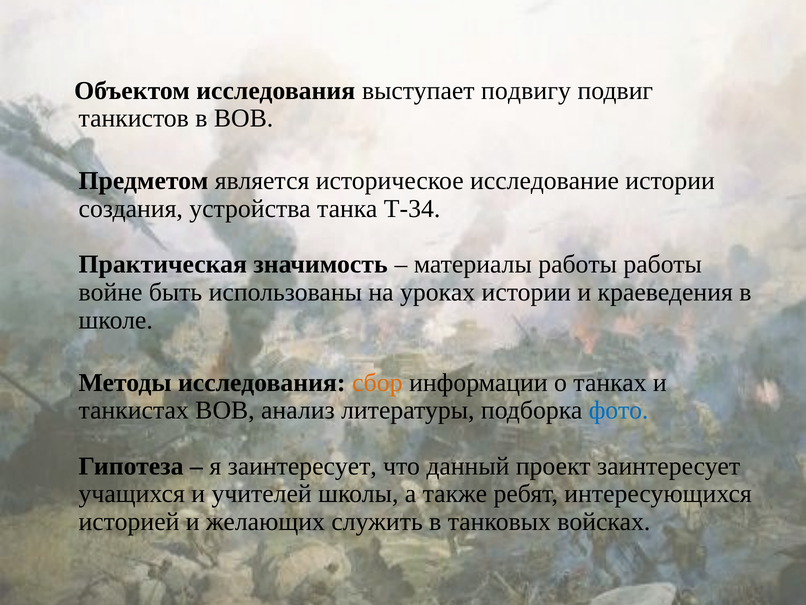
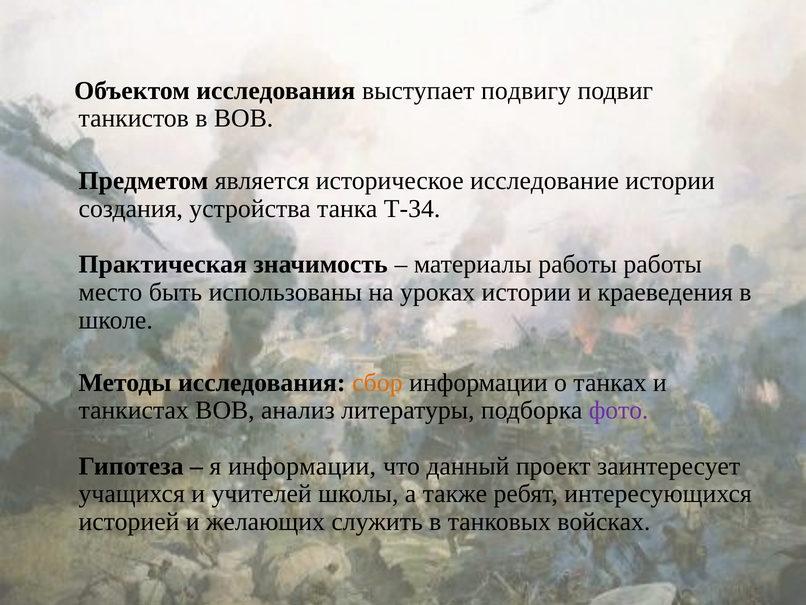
войне: войне -> место (110, 292)
фото colour: blue -> purple (619, 410)
я заинтересует: заинтересует -> информации (302, 466)
